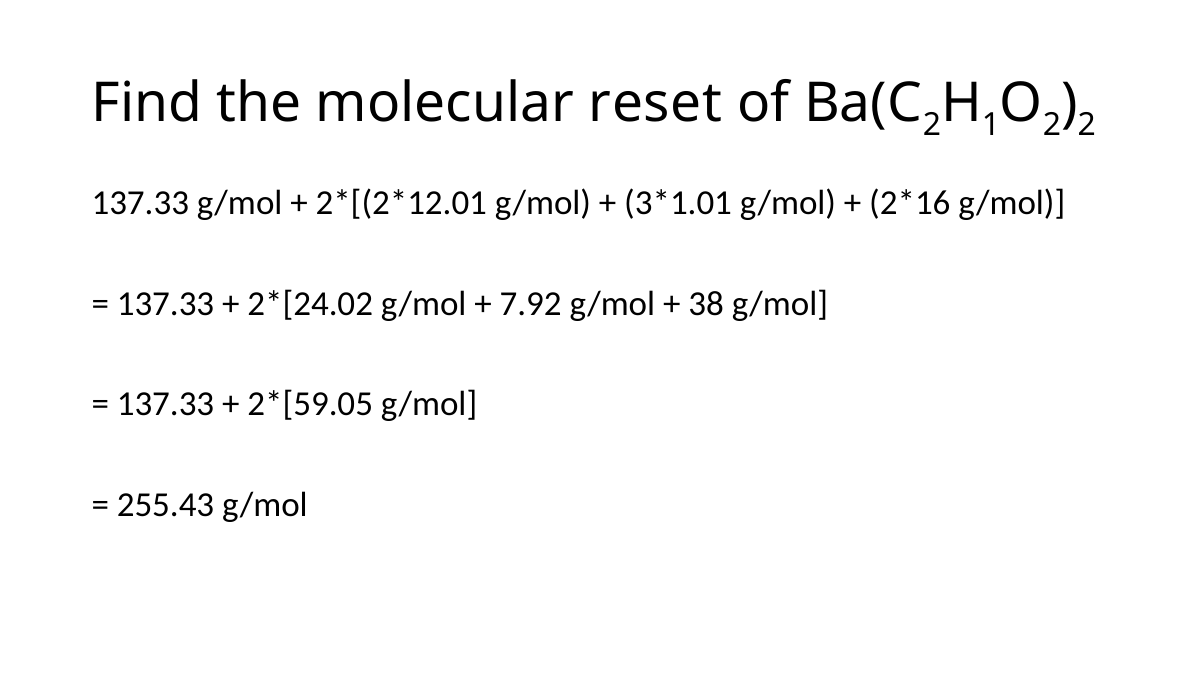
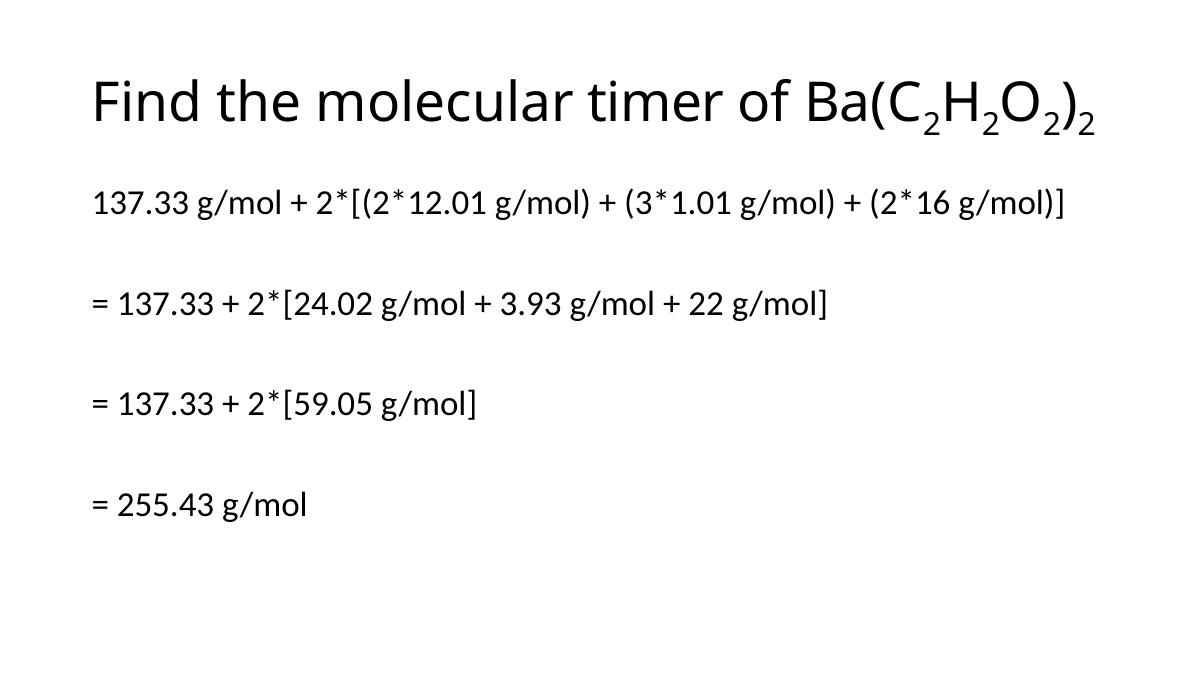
reset: reset -> timer (656, 103)
1: 1 -> 2 (991, 125)
7.92: 7.92 -> 3.93 (531, 304)
38: 38 -> 22 (706, 304)
